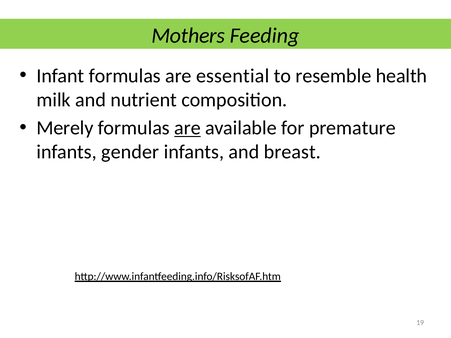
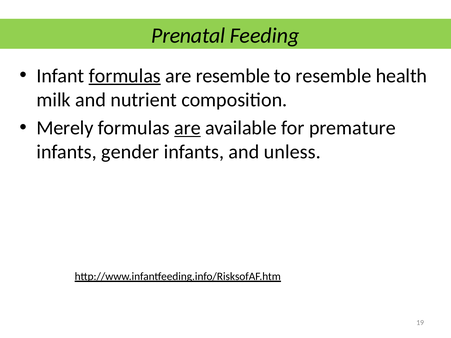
Mothers: Mothers -> Prenatal (188, 36)
formulas underline: none -> present (125, 76)
are essential: essential -> resemble (233, 76)
breast: breast -> unless (292, 152)
